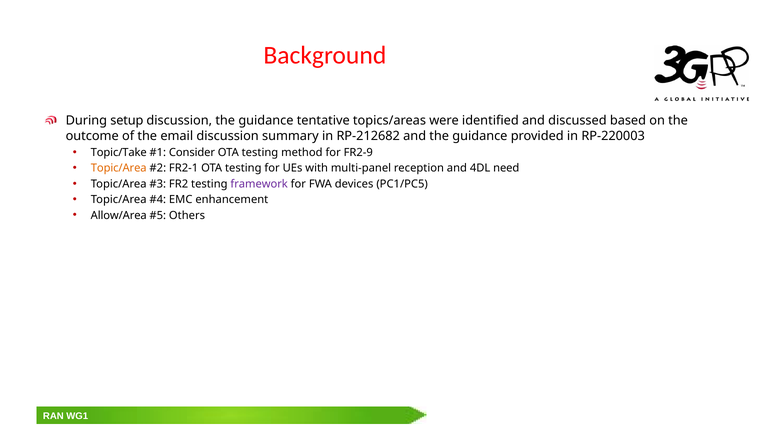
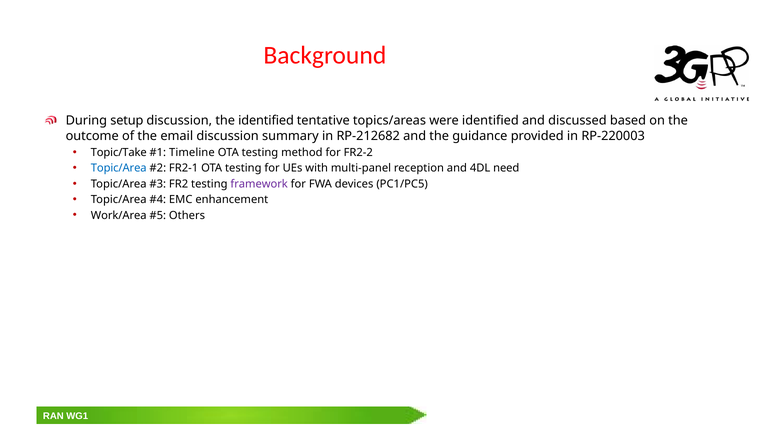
discussion the guidance: guidance -> identified (266, 121)
Consider: Consider -> Timeline (192, 152)
FR2-9: FR2-9 -> FR2-2 (358, 152)
Topic/Area colour: orange -> blue (119, 168)
Allow/Area: Allow/Area -> Work/Area (119, 215)
